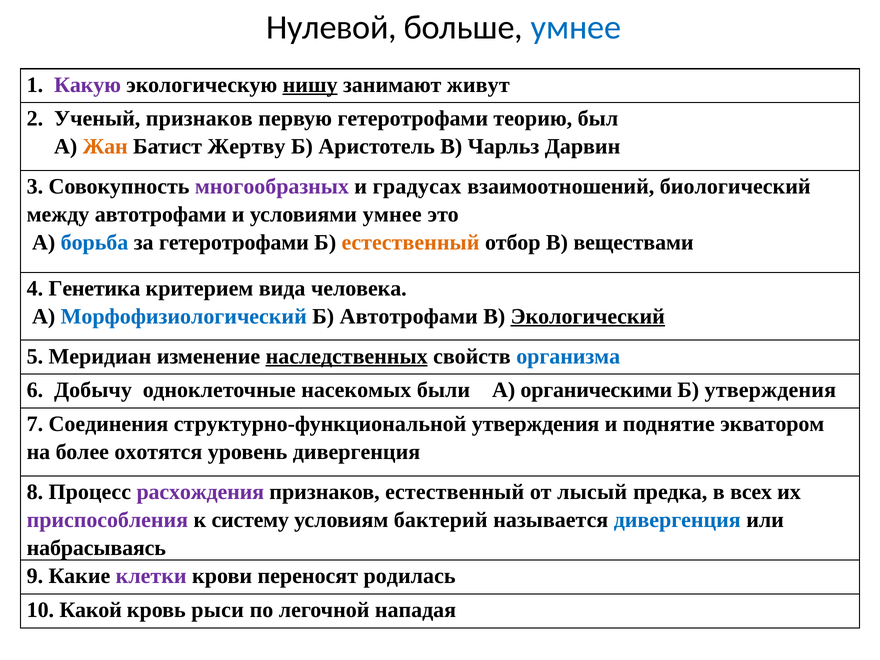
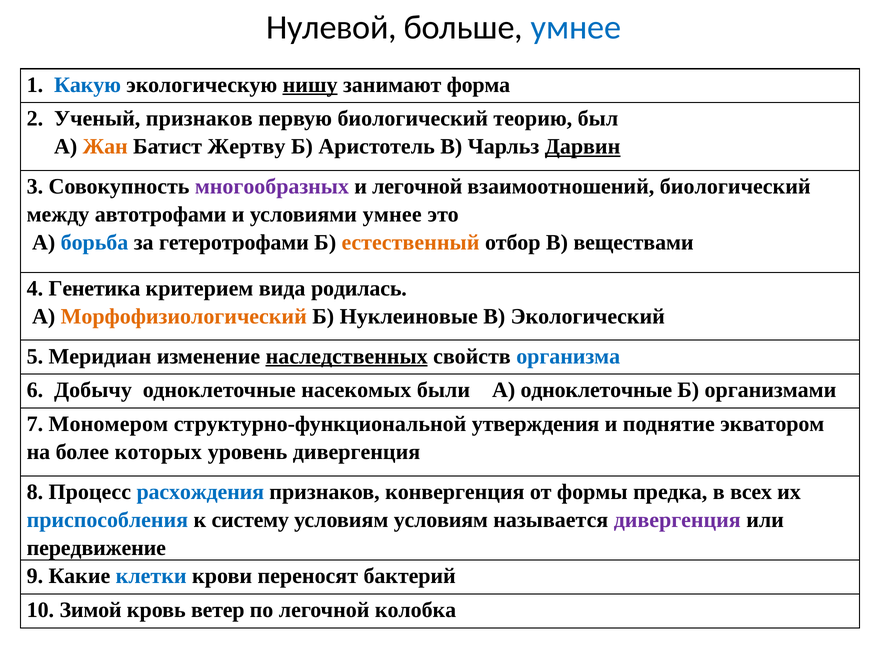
Какую colour: purple -> blue (88, 85)
живут: живут -> форма (478, 85)
первую гетеротрофами: гетеротрофами -> биологический (413, 119)
Дарвин underline: none -> present (583, 147)
и градусах: градусах -> легочной (417, 187)
человека: человека -> родилась (359, 288)
Морфофизиологический colour: blue -> orange (184, 316)
Б Автотрофами: Автотрофами -> Нуклеиновые (409, 316)
Экологический underline: present -> none (588, 316)
А органическими: органическими -> одноклеточные (596, 390)
Б утверждения: утверждения -> организмами (770, 390)
Соединения: Соединения -> Мономером (108, 424)
охотятся: охотятся -> которых (158, 452)
расхождения colour: purple -> blue (200, 492)
признаков естественный: естественный -> конвергенция (455, 492)
лысый: лысый -> формы (592, 492)
приспособления colour: purple -> blue (107, 520)
условиям бактерий: бактерий -> условиям (441, 520)
дивергенция colour: blue -> purple (677, 520)
набрасываясь: набрасываясь -> передвижение (96, 548)
клетки colour: purple -> blue (151, 576)
родилась: родилась -> бактерий (410, 576)
Какой: Какой -> Зимой (91, 610)
рыси: рыси -> ветер (218, 610)
нападая: нападая -> колобка (416, 610)
